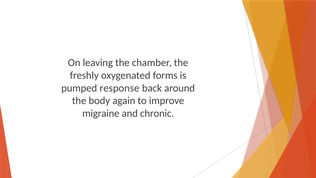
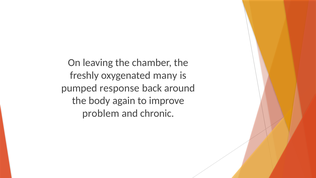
forms: forms -> many (165, 75)
migraine: migraine -> problem (101, 113)
